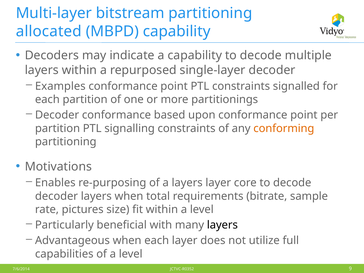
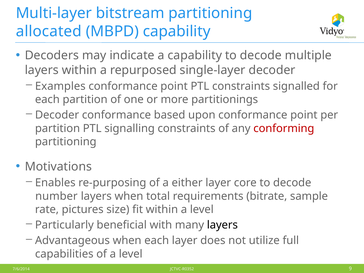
conforming colour: orange -> red (284, 128)
a layers: layers -> either (187, 183)
decoder: decoder -> number (56, 196)
